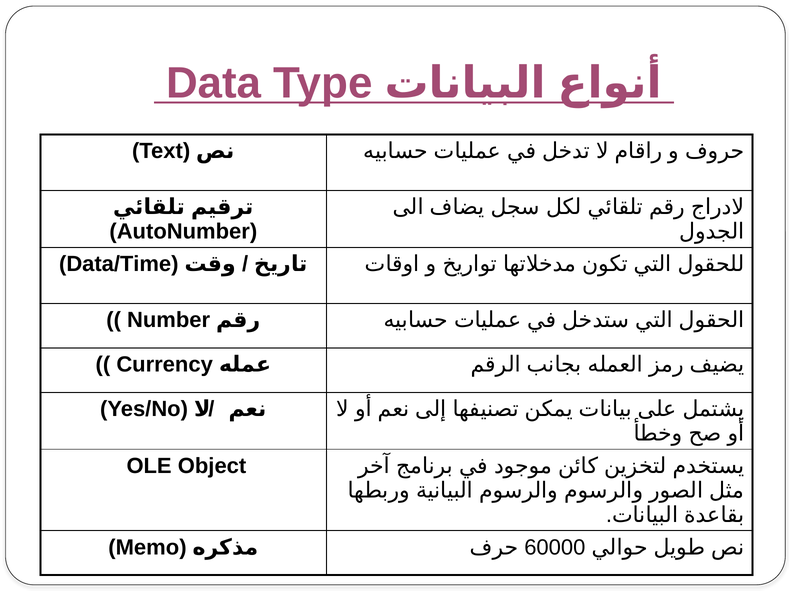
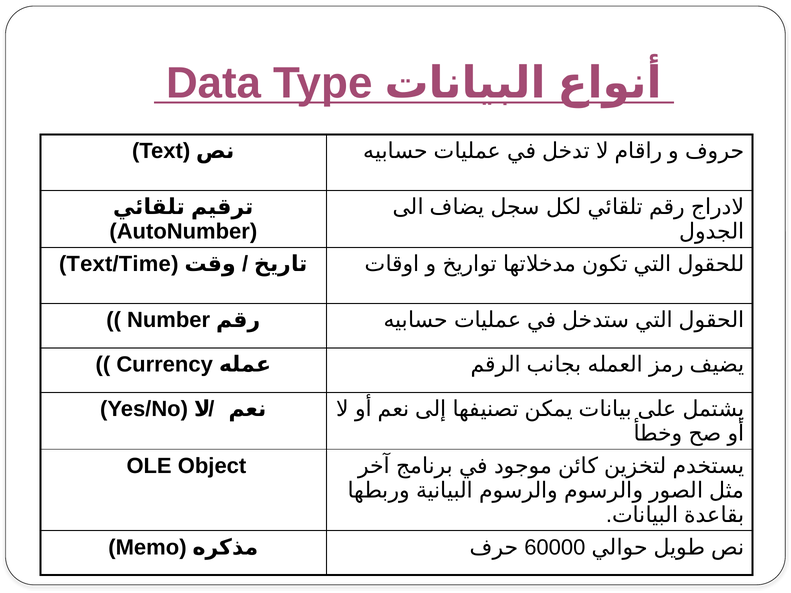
Data/Time: Data/Time -> Text/Time (119, 264)
